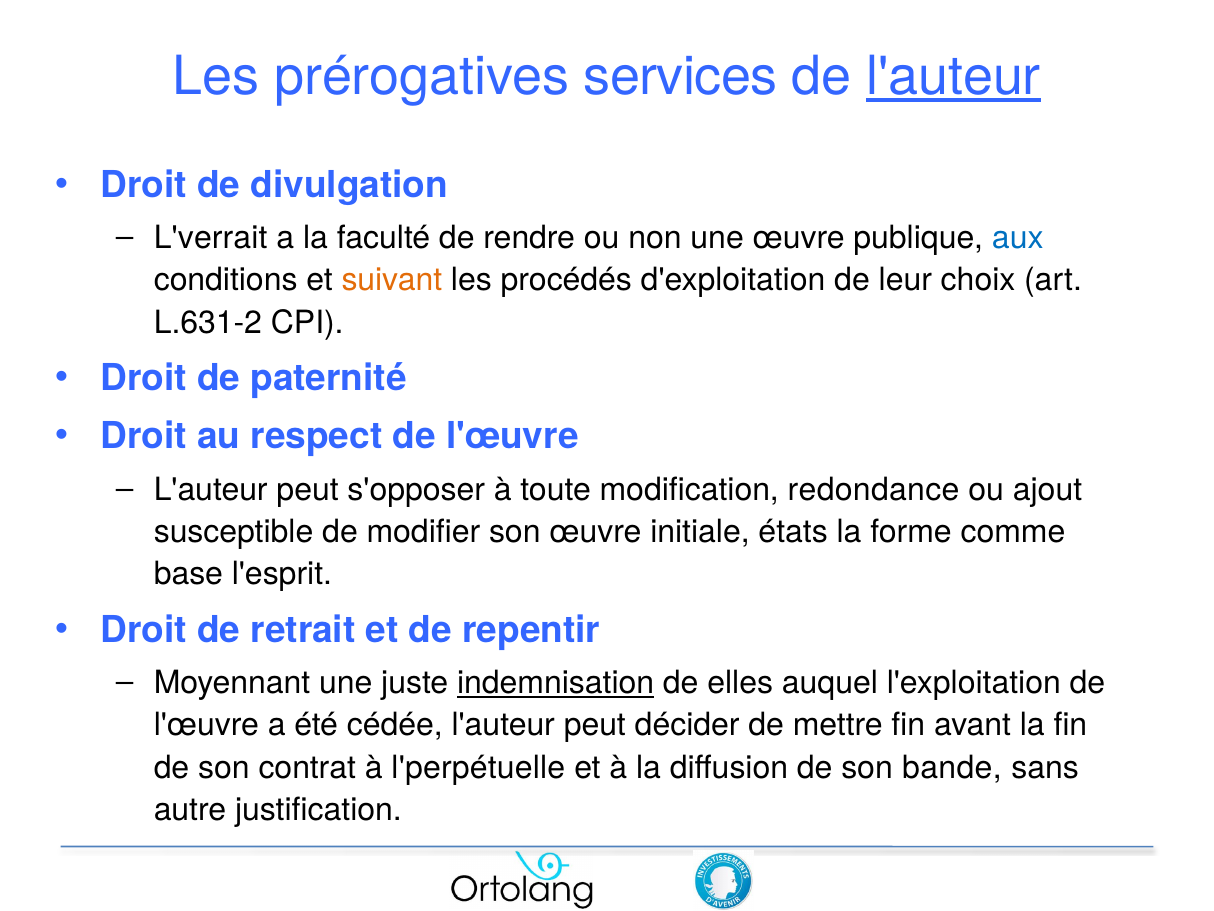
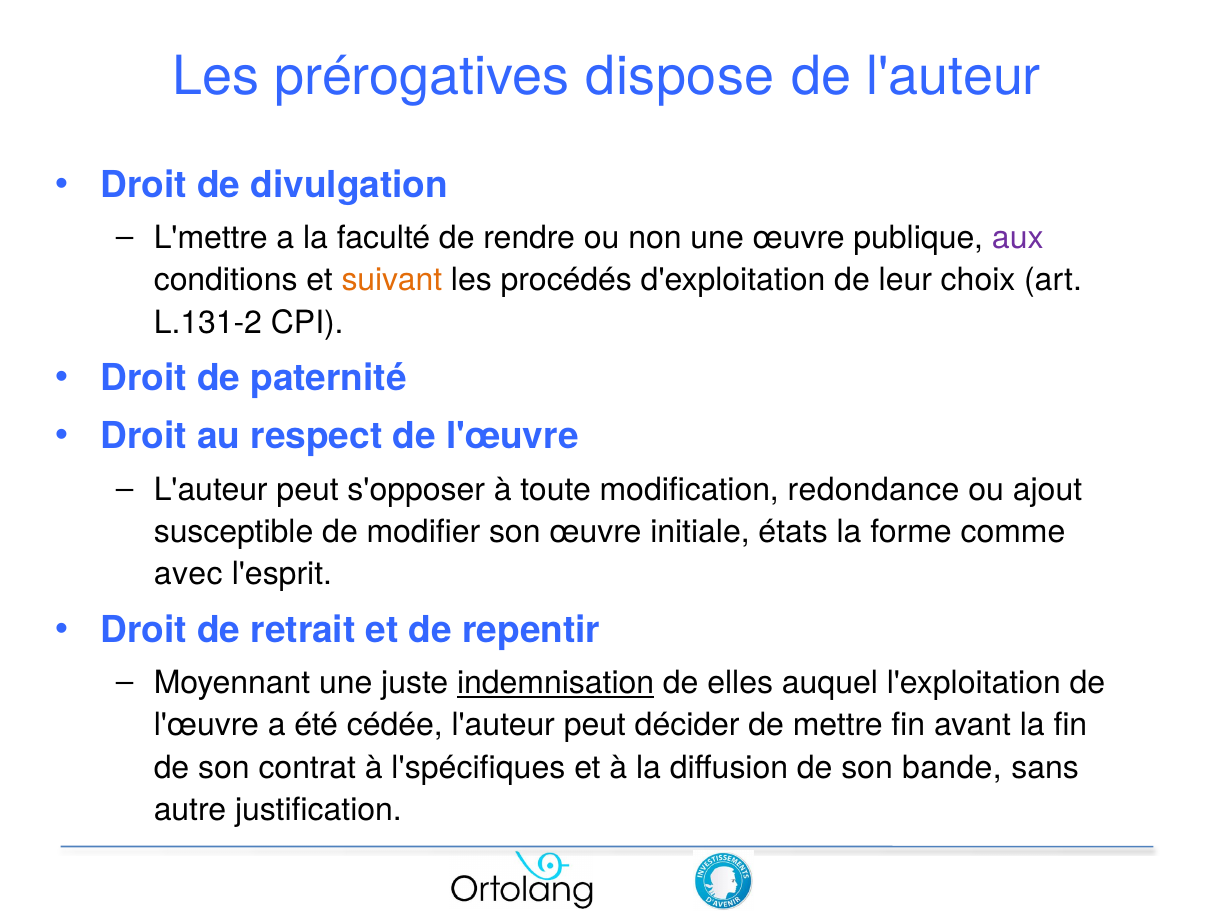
services: services -> dispose (680, 77)
l'auteur underline: present -> none (954, 77)
L'verrait: L'verrait -> L'mettre (211, 238)
aux colour: blue -> purple (1018, 238)
L.631-2: L.631-2 -> L.131-2 (208, 322)
base: base -> avec (188, 574)
l'perpétuelle: l'perpétuelle -> l'spécifiques (478, 767)
